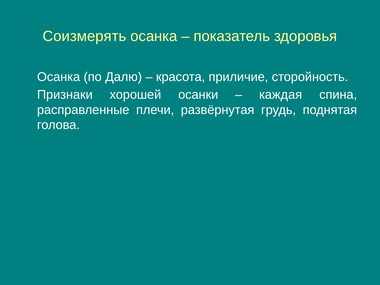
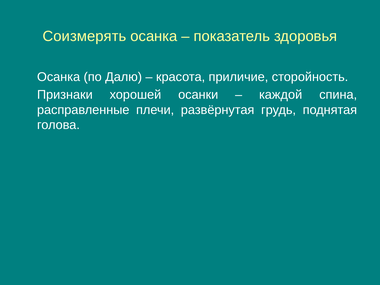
каждая: каждая -> каждой (281, 95)
